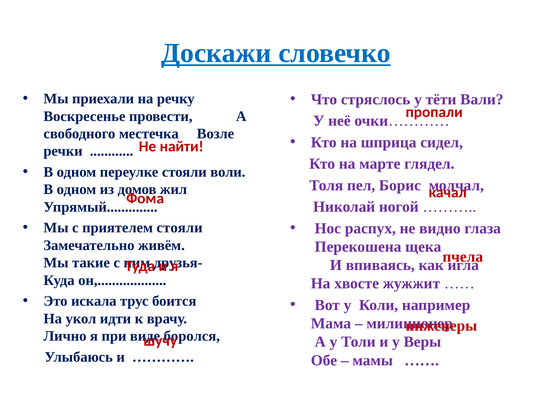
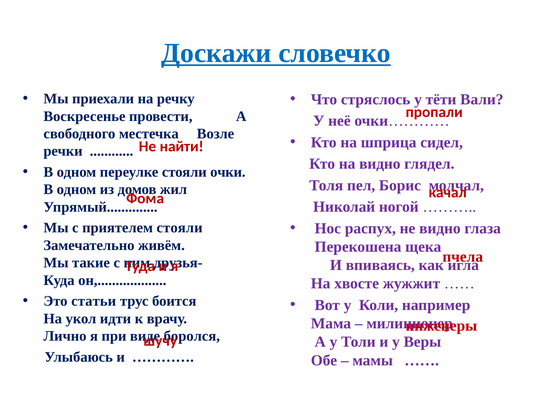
на марте: марте -> видно (380, 164)
воли: воли -> очки (228, 172)
искала: искала -> статьи (94, 301)
